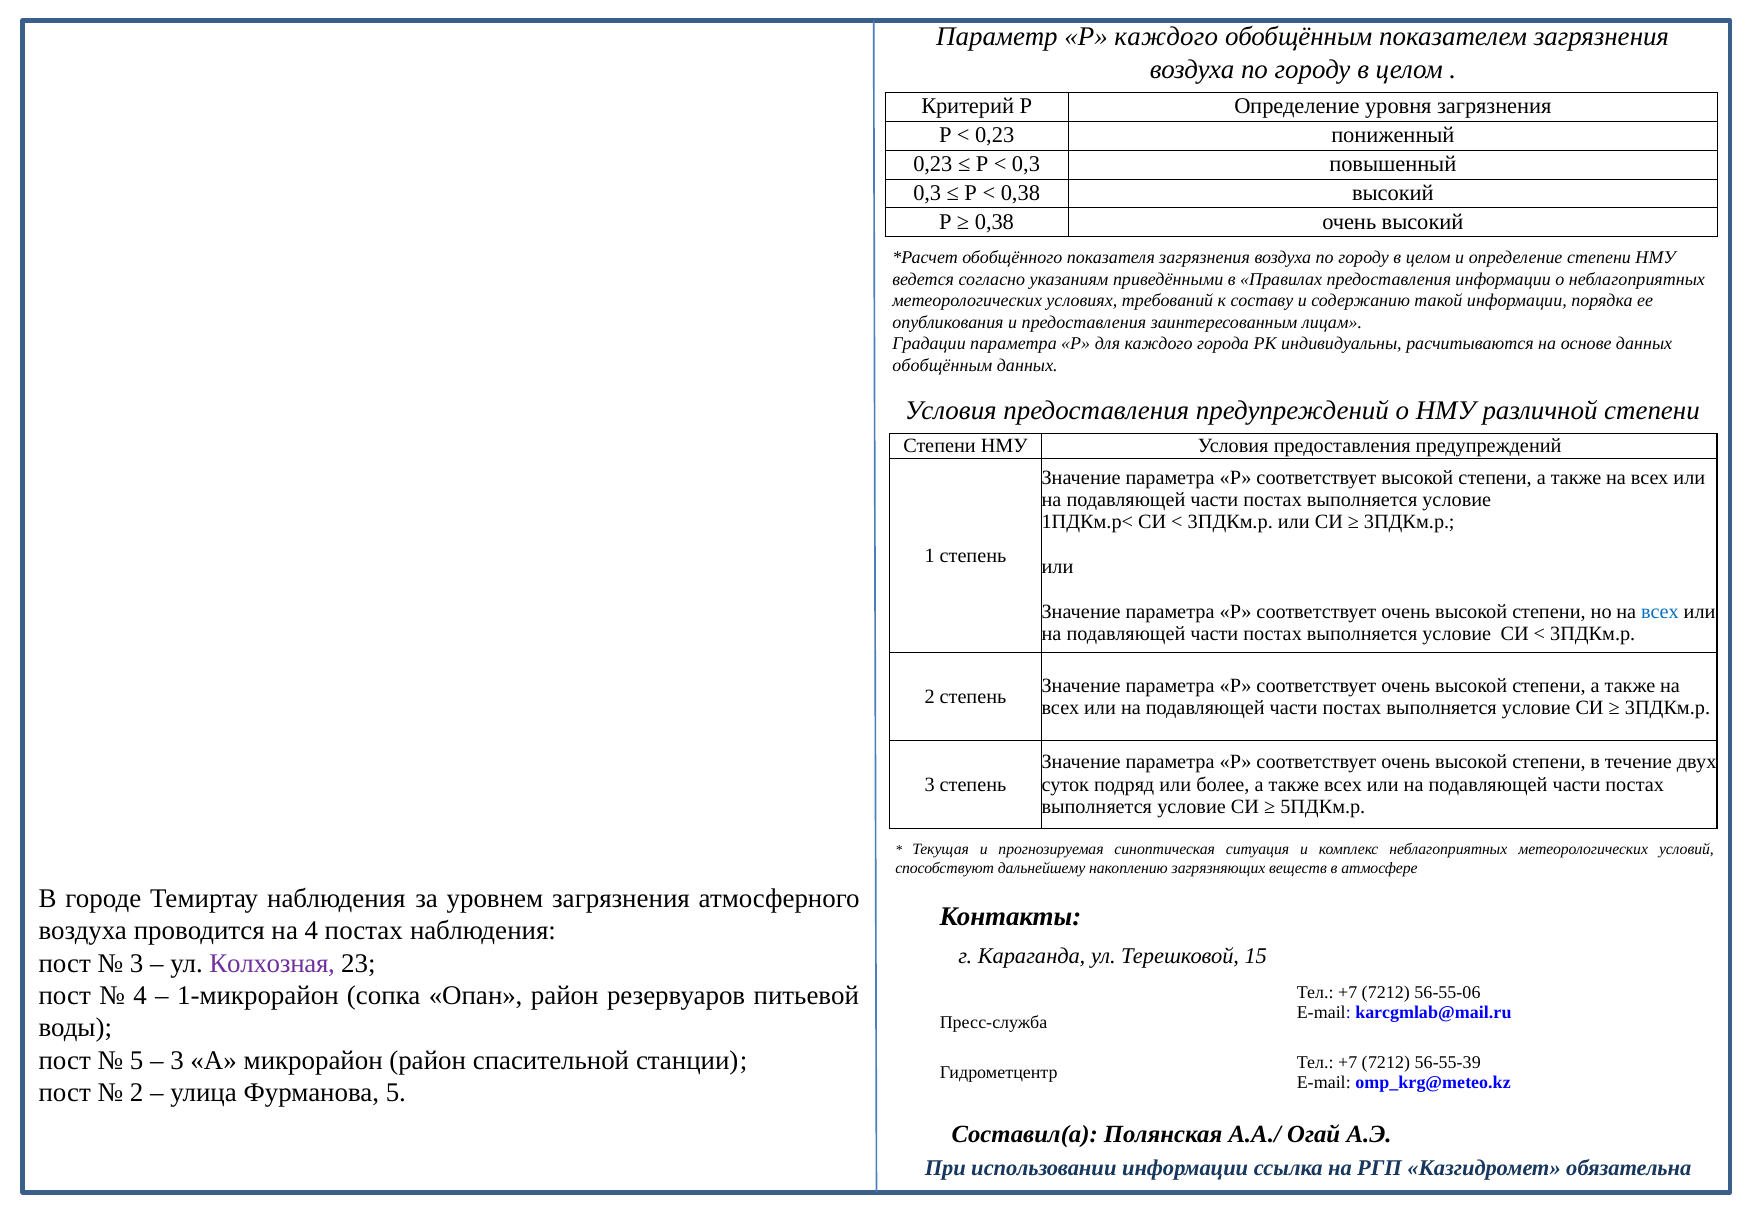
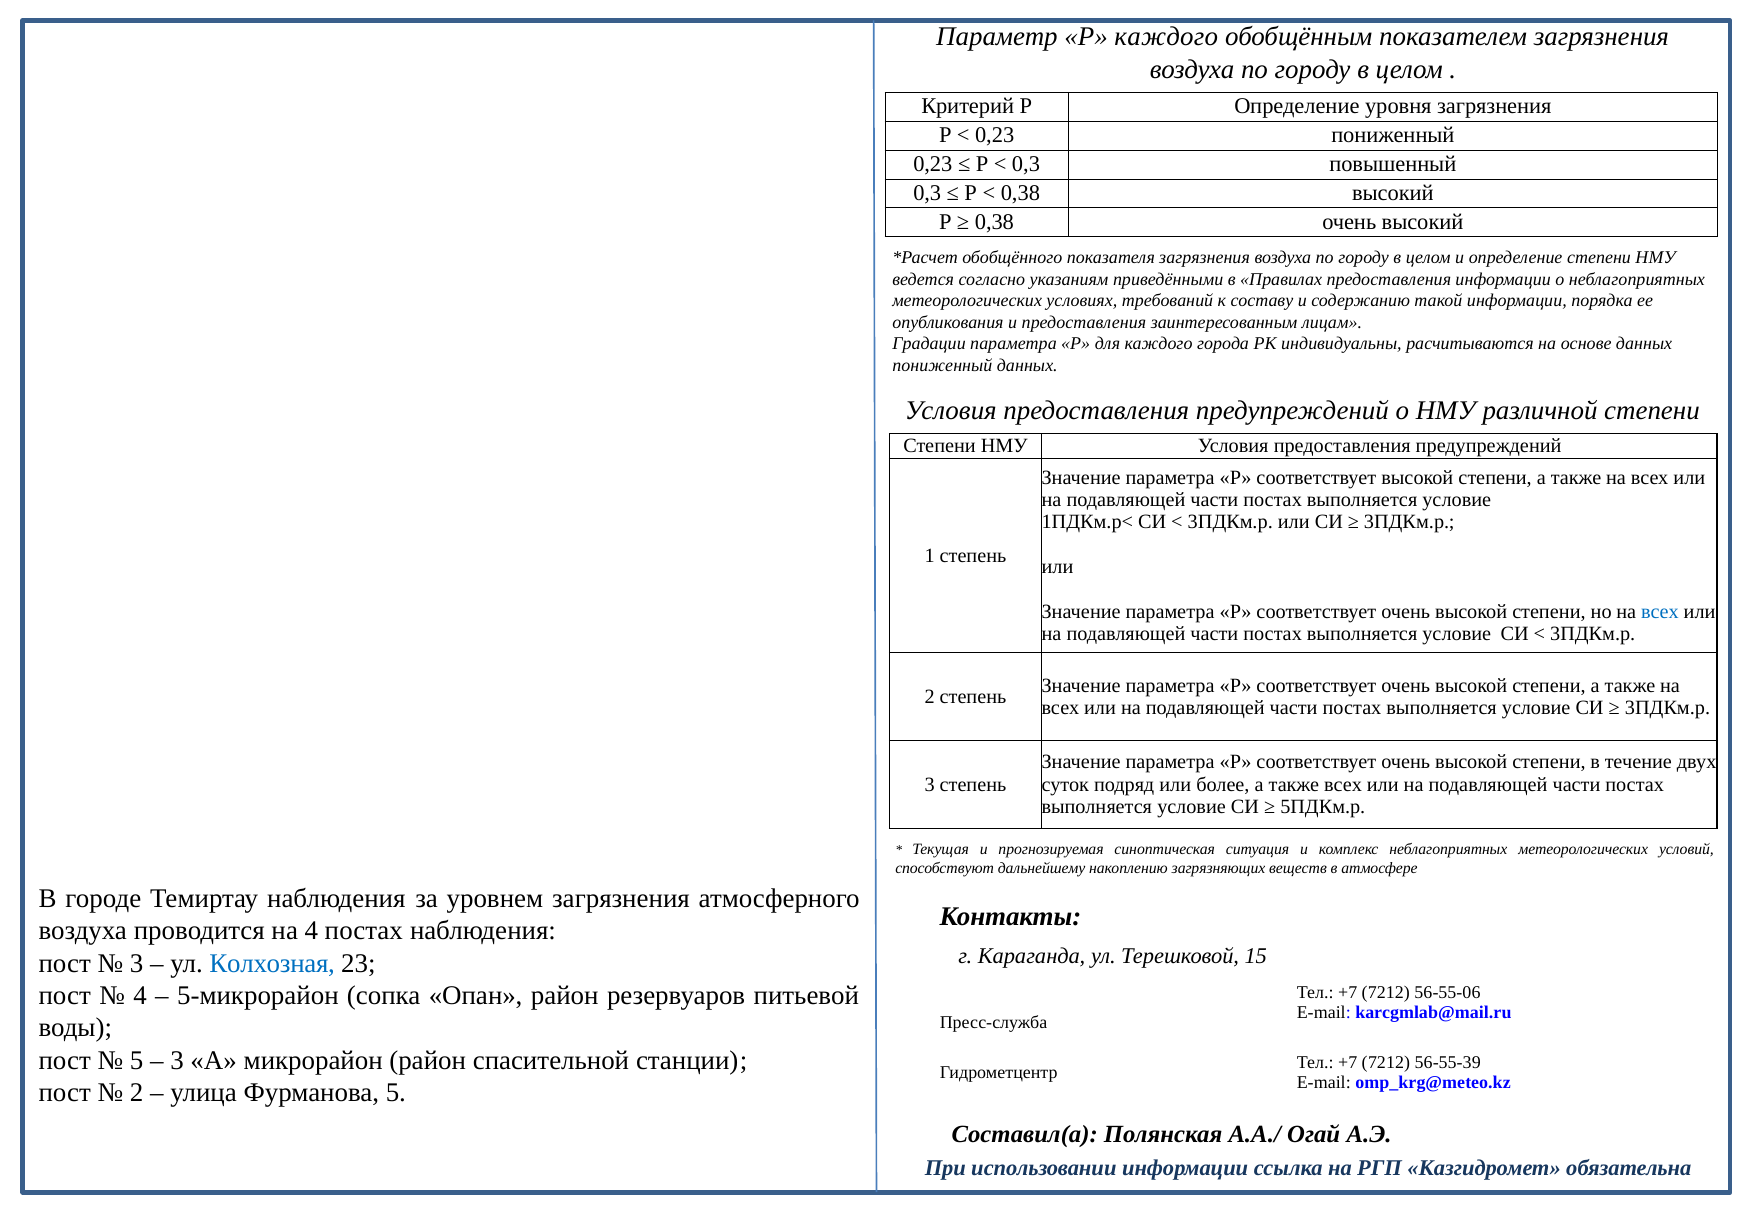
обобщённым: обобщённым -> пониженный (942, 366)
Колхозная colour: purple -> blue (272, 964)
1-микрорайон: 1-микрорайон -> 5-микрорайон (258, 996)
